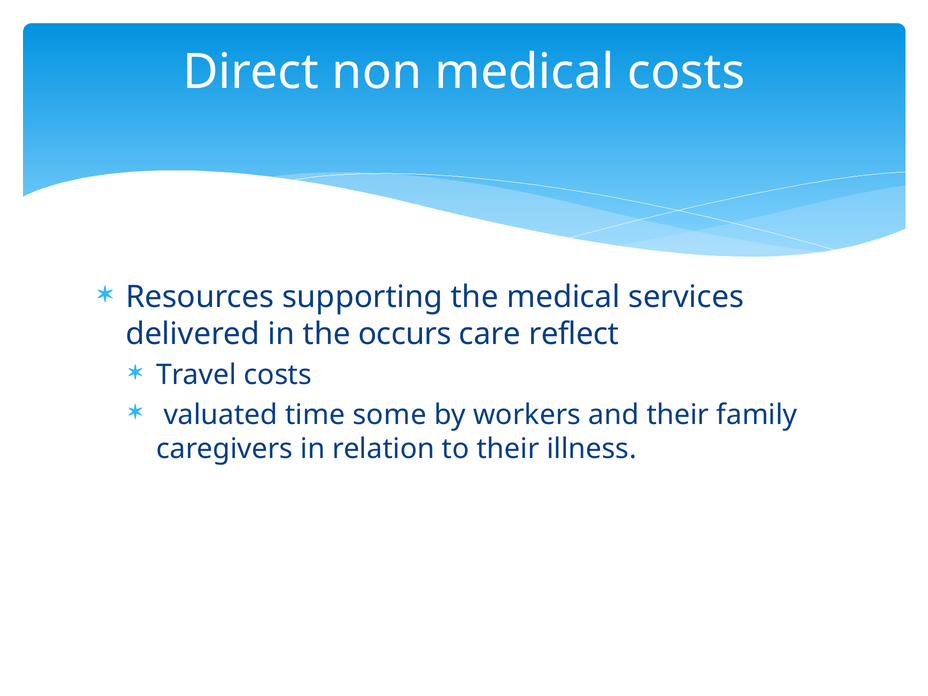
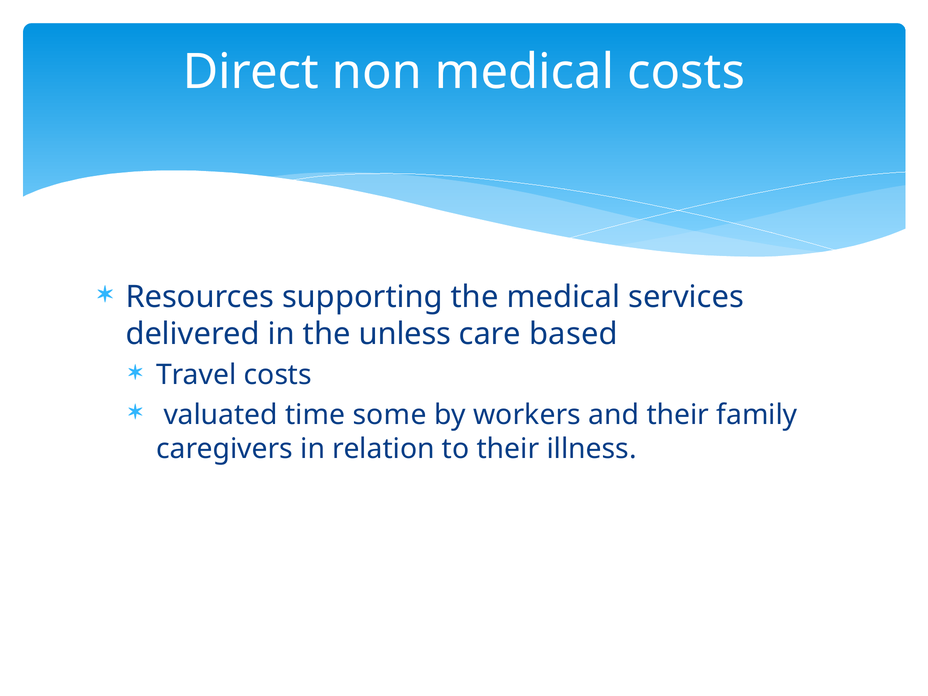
occurs: occurs -> unless (405, 334)
reflect: reflect -> based (573, 334)
